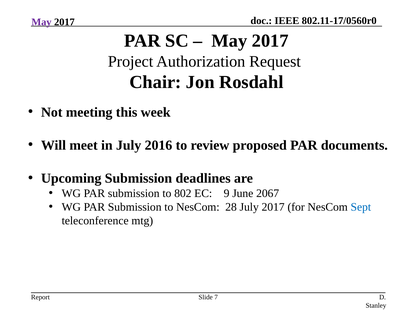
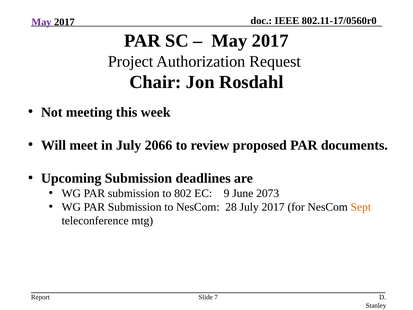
2016: 2016 -> 2066 (158, 145)
2067: 2067 -> 2073 (268, 193)
Sept colour: blue -> orange (361, 207)
